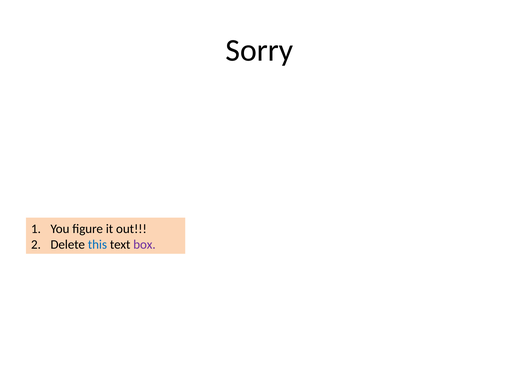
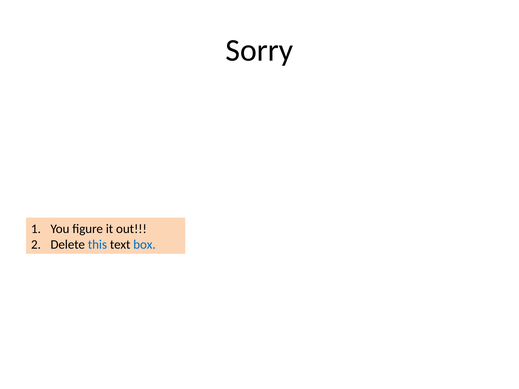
box colour: purple -> blue (144, 245)
